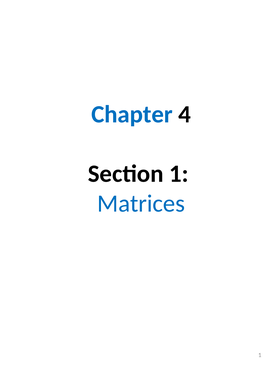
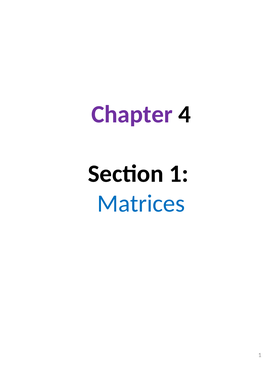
Chapter colour: blue -> purple (132, 114)
